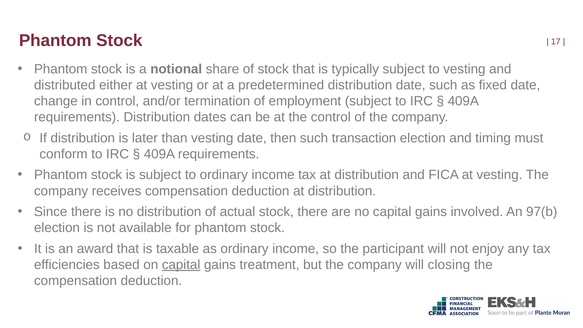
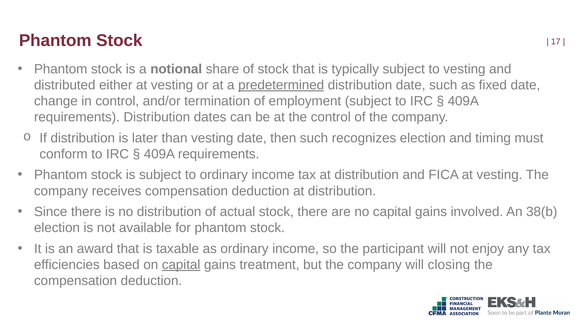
predetermined underline: none -> present (281, 85)
transaction: transaction -> recognizes (364, 138)
97(b: 97(b -> 38(b (542, 212)
